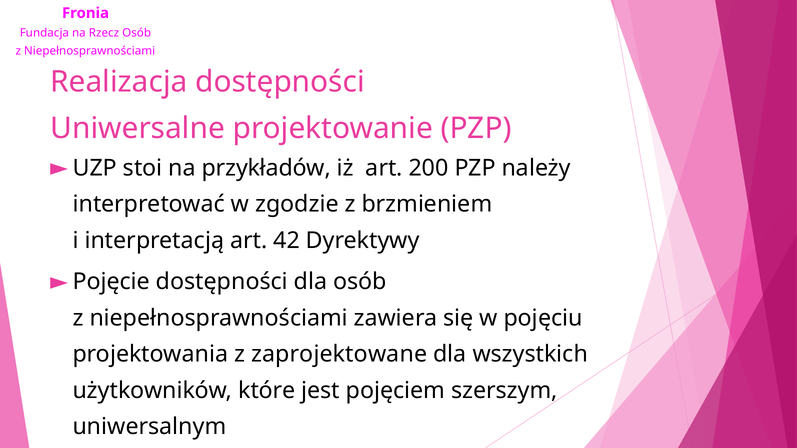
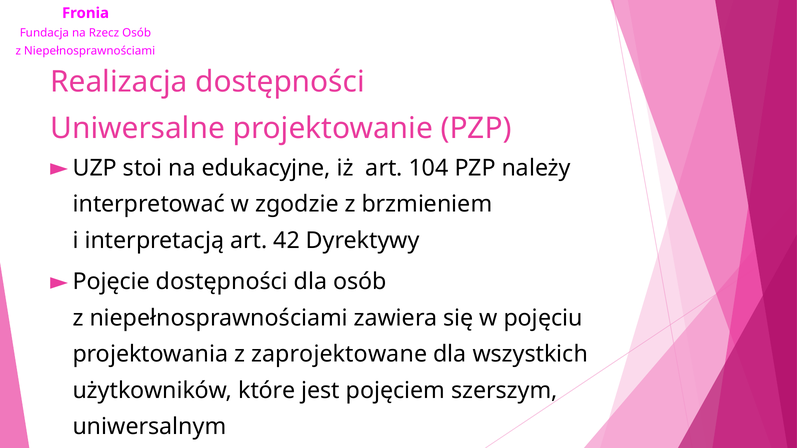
przykładów: przykładów -> edukacyjne (266, 168)
200: 200 -> 104 (429, 168)
